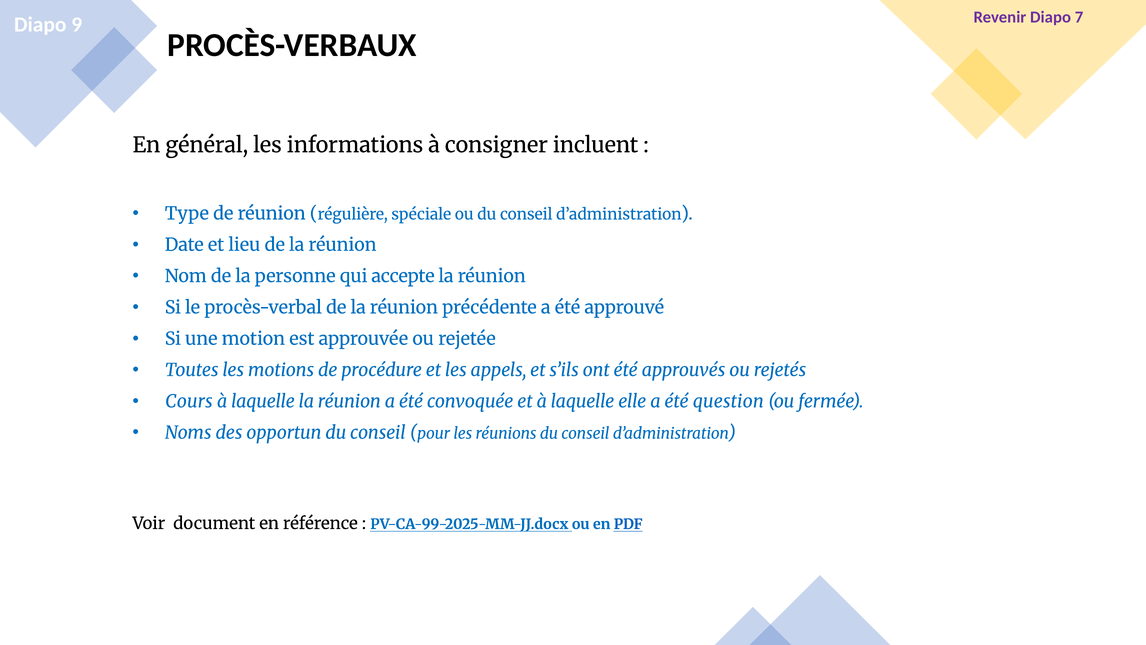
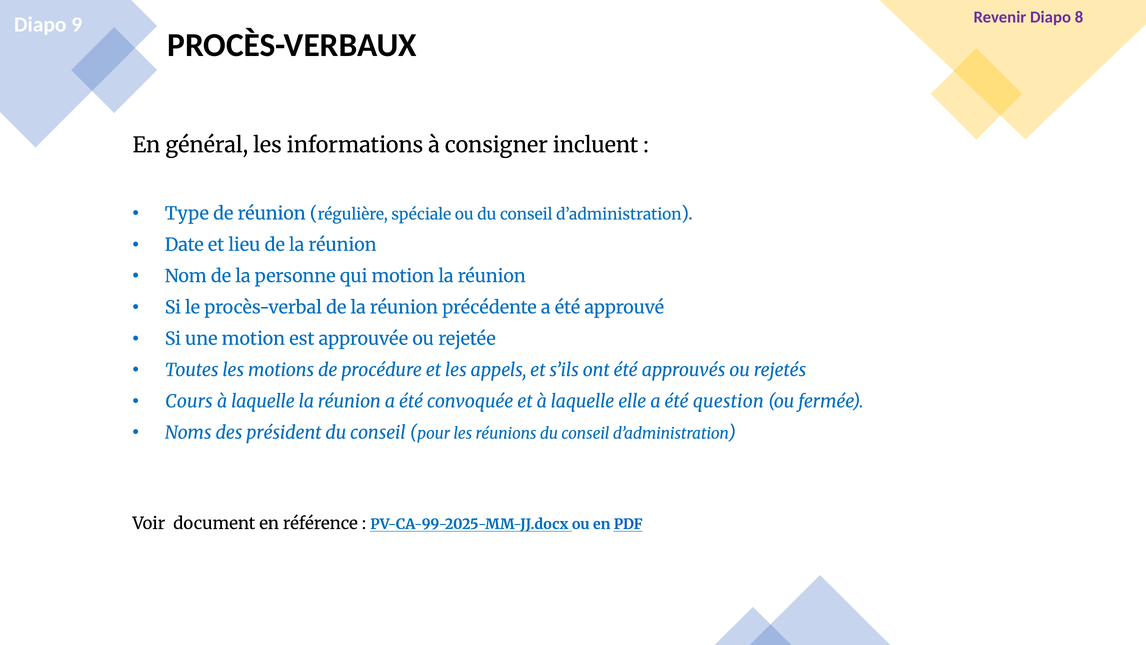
7: 7 -> 8 (1079, 17)
qui accepte: accepte -> motion (403, 276)
opportun: opportun -> président (284, 433)
